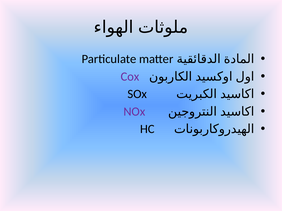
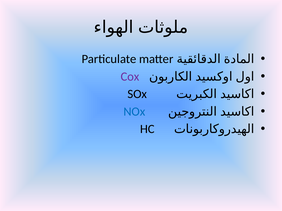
NOx colour: purple -> blue (134, 112)
